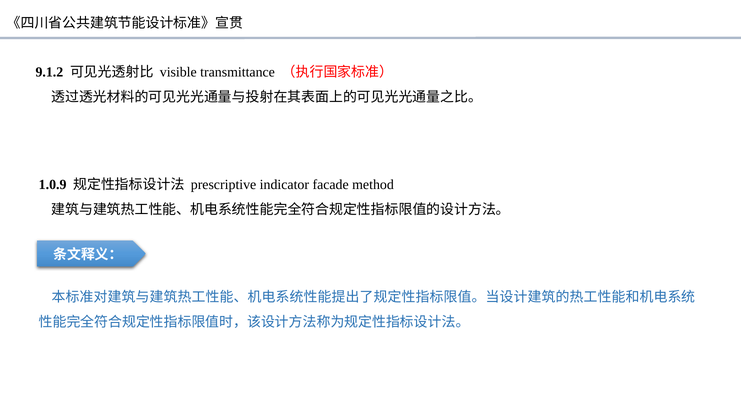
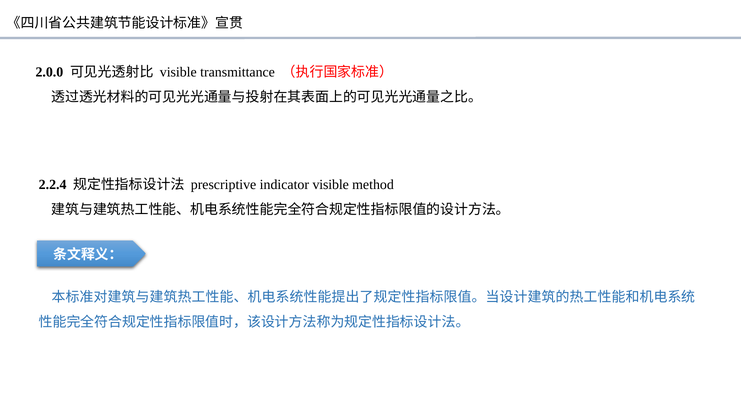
9.1.2: 9.1.2 -> 2.0.0 (49, 72)
1.0.9: 1.0.9 -> 2.2.4 (53, 185)
indicator facade: facade -> visible (331, 185)
